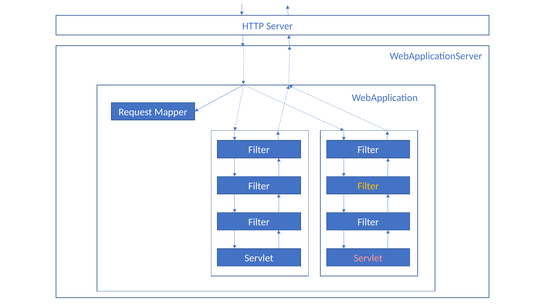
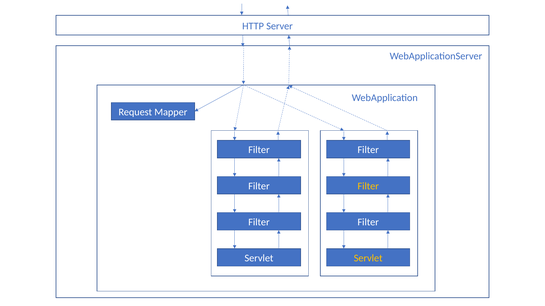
Servlet colour: pink -> yellow (368, 259)
